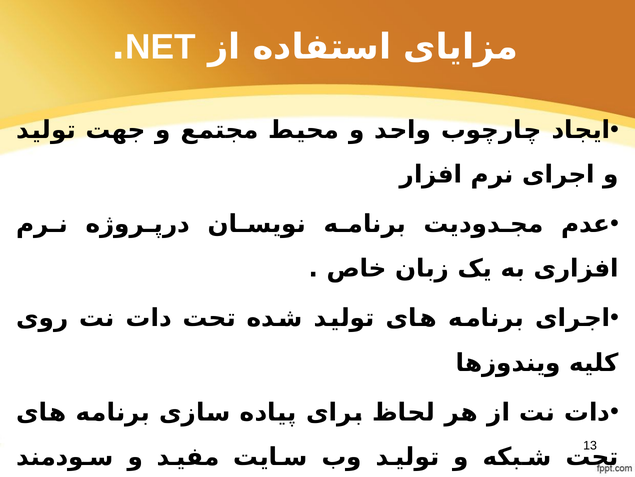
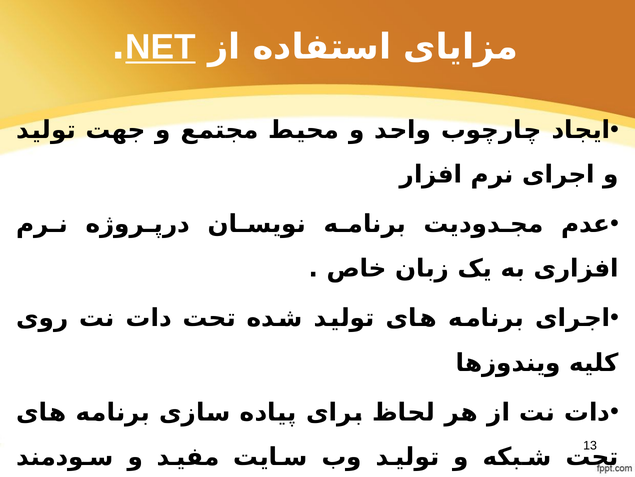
NET underline: none -> present (160, 47)
